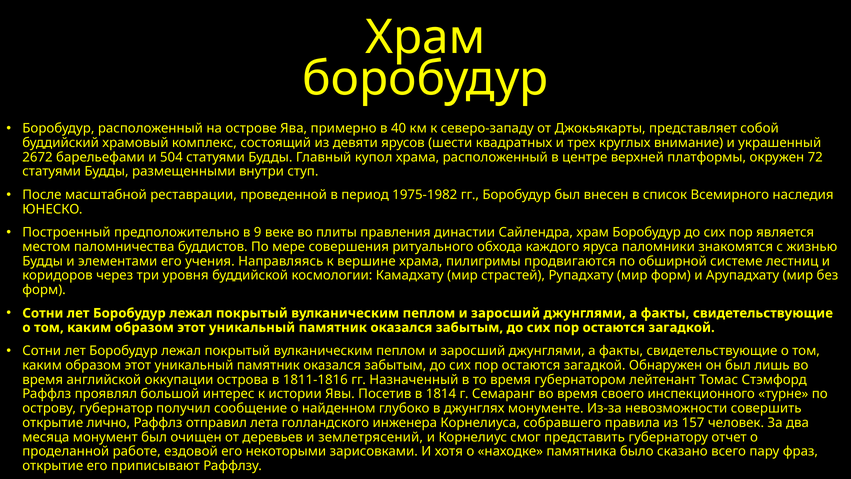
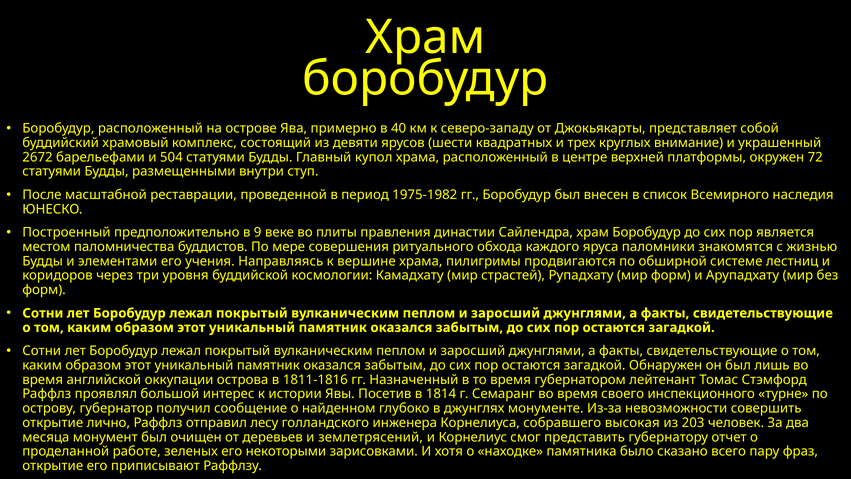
лета: лета -> лесу (264, 422)
правила: правила -> высокая (632, 422)
157: 157 -> 203 (693, 422)
ездовой: ездовой -> зеленых (191, 451)
